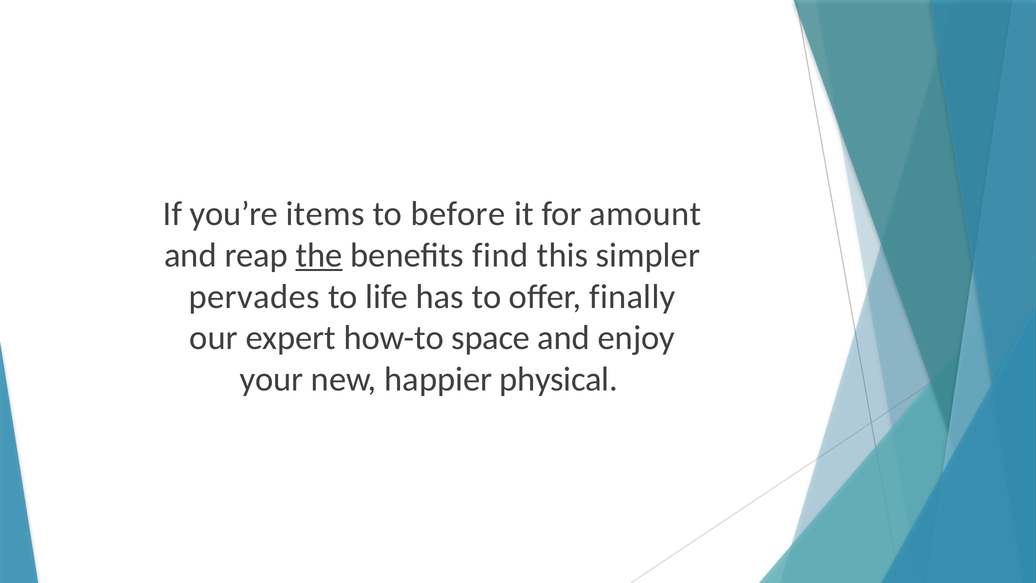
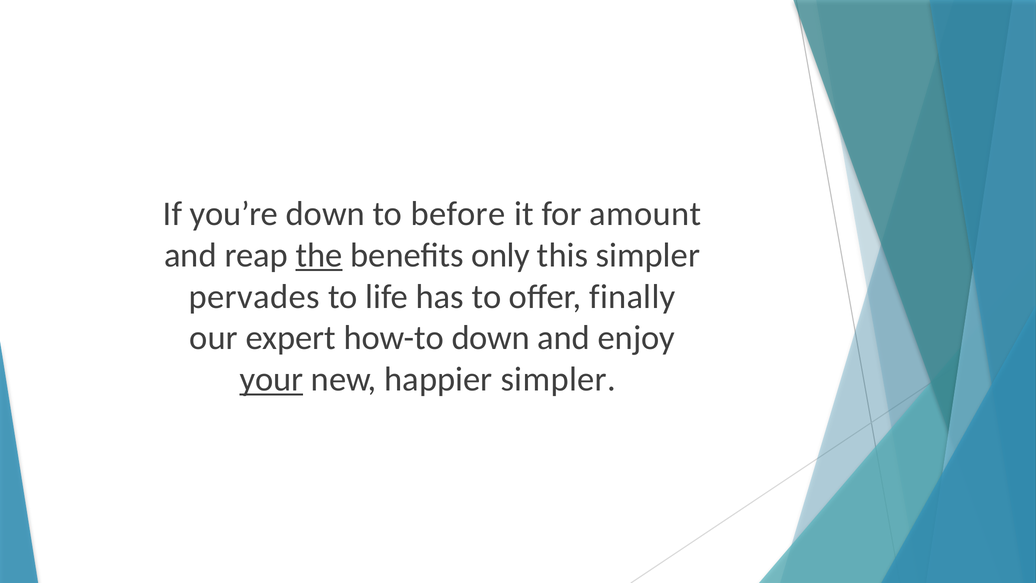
you’re items: items -> down (325, 214)
find: find -> only (501, 255)
how-to space: space -> down (491, 338)
your underline: none -> present (272, 379)
happier physical: physical -> simpler (558, 379)
